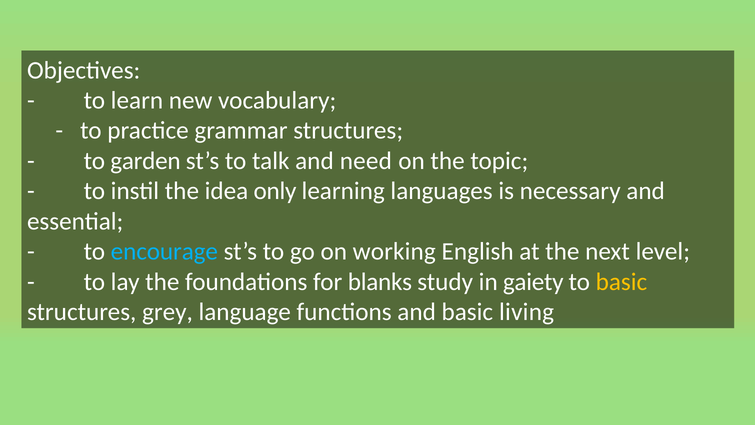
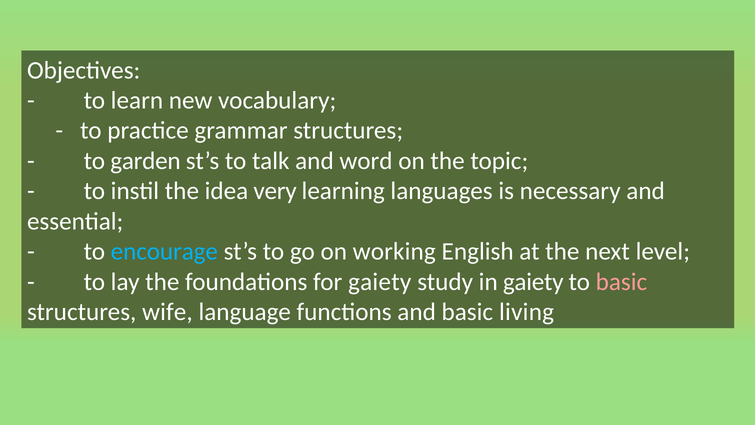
need: need -> word (366, 161)
only: only -> very (275, 191)
for blanks: blanks -> gaiety (380, 282)
basic colour: yellow -> pink (621, 282)
grey: grey -> wife (167, 312)
